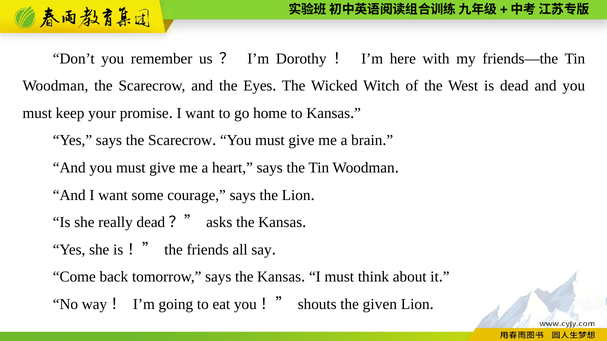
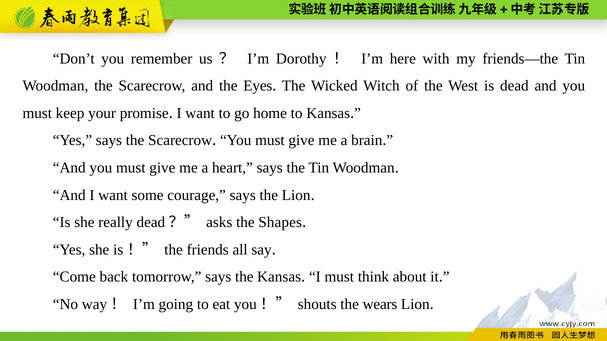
asks the Kansas: Kansas -> Shapes (280, 223)
given: given -> wears (380, 305)
